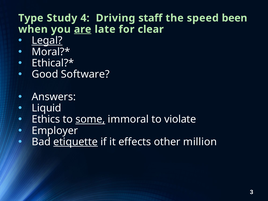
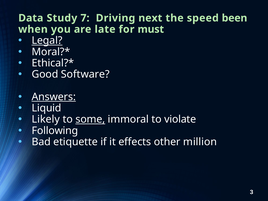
Type: Type -> Data (31, 18)
4: 4 -> 7 (85, 18)
staff: staff -> next (150, 18)
are underline: present -> none (83, 29)
clear: clear -> must (151, 29)
Answers underline: none -> present (54, 97)
Ethics: Ethics -> Likely (46, 119)
Employer: Employer -> Following (55, 131)
etiquette underline: present -> none (76, 142)
